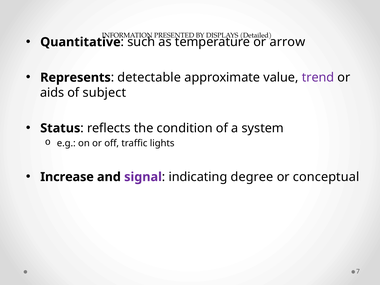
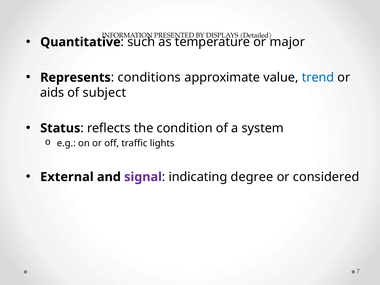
arrow: arrow -> major (287, 42)
detectable: detectable -> conditions (149, 78)
trend colour: purple -> blue (318, 78)
Increase: Increase -> External (67, 177)
conceptual: conceptual -> considered (326, 177)
